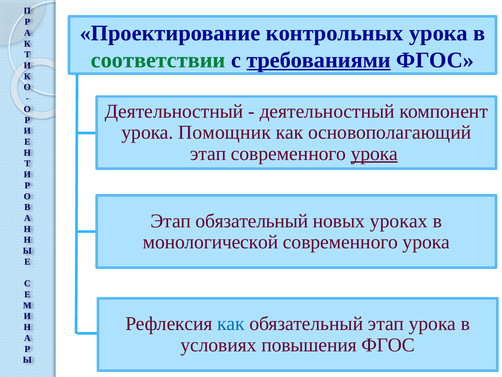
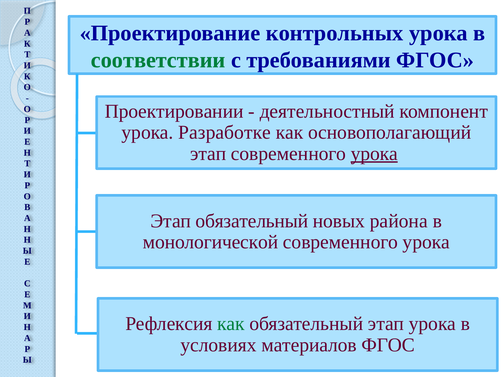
требованиями underline: present -> none (319, 60)
Деятельностный: Деятельностный -> Проектировании (174, 111)
Помощник: Помощник -> Разработке (225, 132)
уроках: уроках -> района (399, 221)
как colour: blue -> green (231, 323)
повышения: повышения -> материалов (309, 344)
